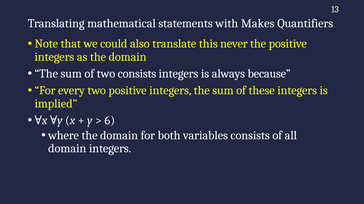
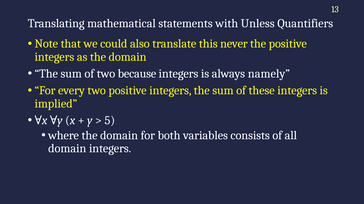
Makes: Makes -> Unless (258, 23)
two consists: consists -> because (137, 74)
because: because -> namely (269, 74)
6: 6 -> 5 (110, 121)
